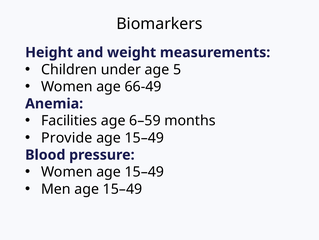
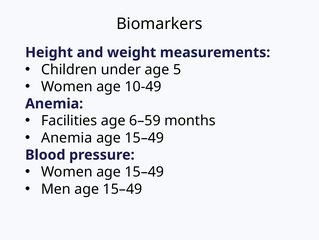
66-49: 66-49 -> 10-49 (143, 86)
Provide: Provide -> Anemia (67, 137)
